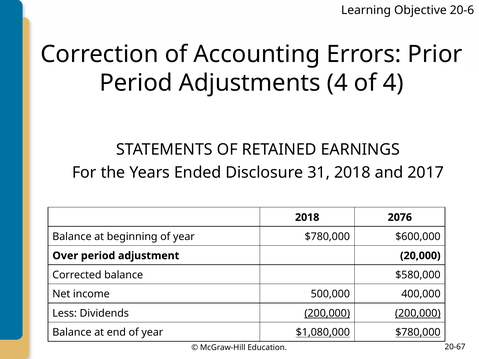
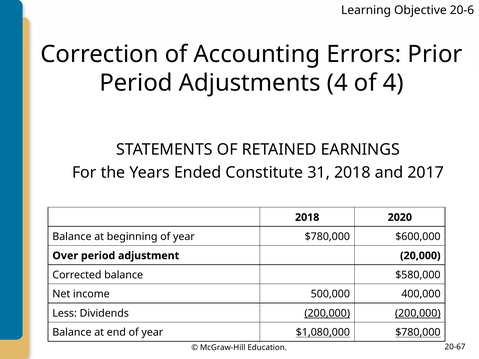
Disclosure: Disclosure -> Constitute (264, 173)
2076: 2076 -> 2020 (400, 218)
